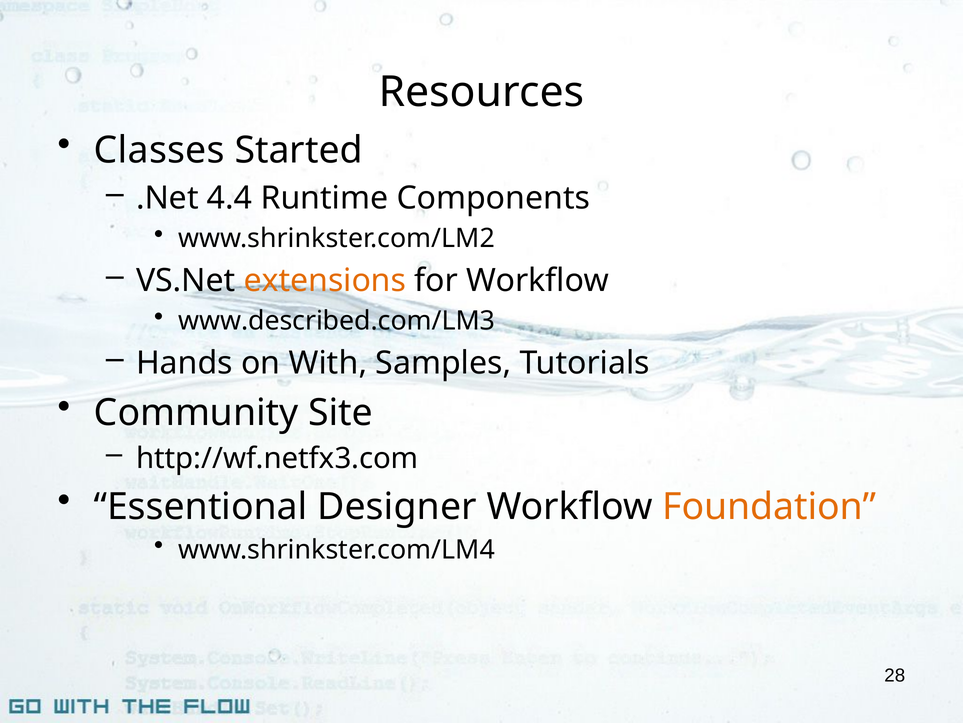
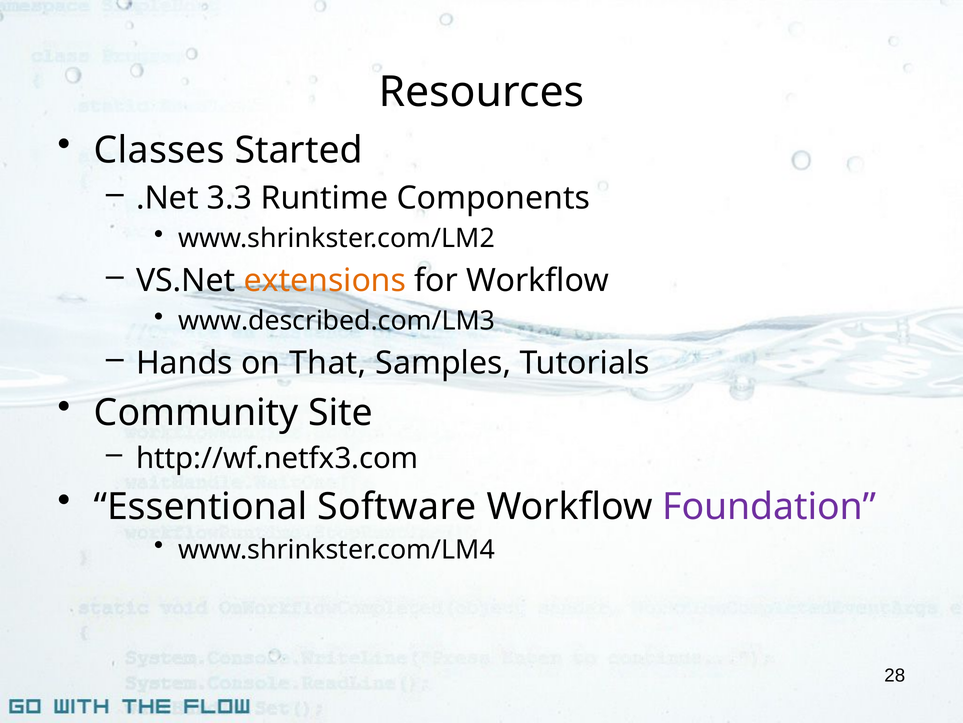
4.4: 4.4 -> 3.3 (230, 198)
With: With -> That (328, 363)
Designer: Designer -> Software (397, 506)
Foundation colour: orange -> purple (769, 506)
